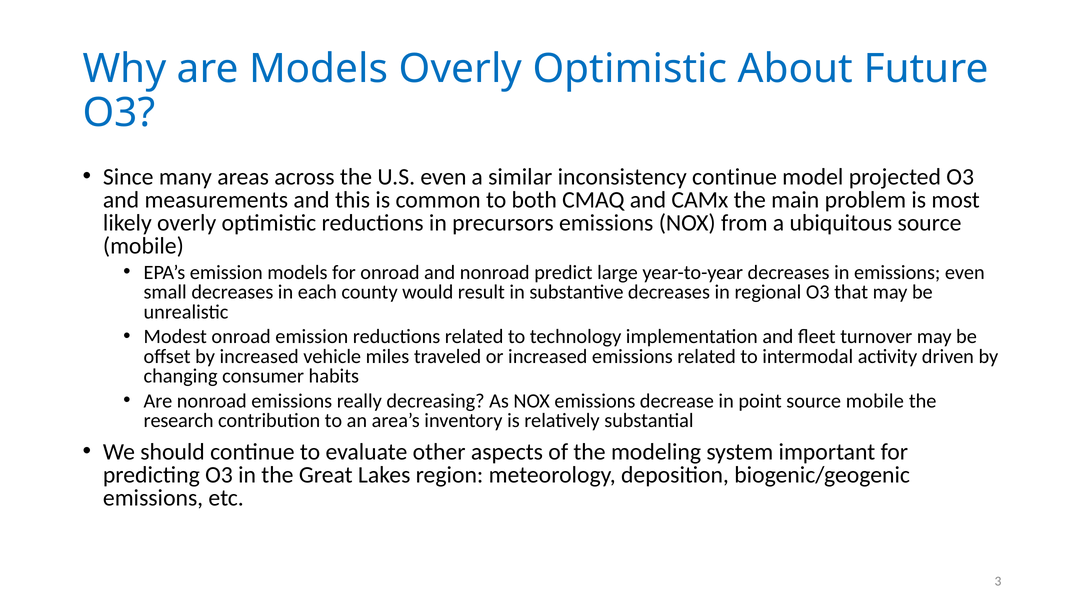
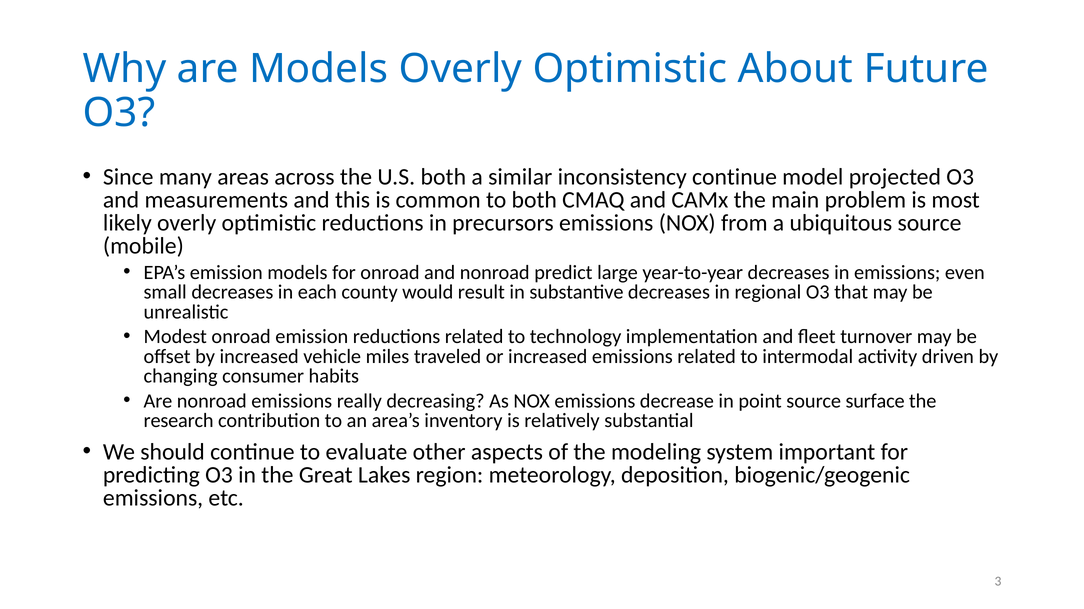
U.S even: even -> both (443, 177)
point source mobile: mobile -> surface (875, 401)
